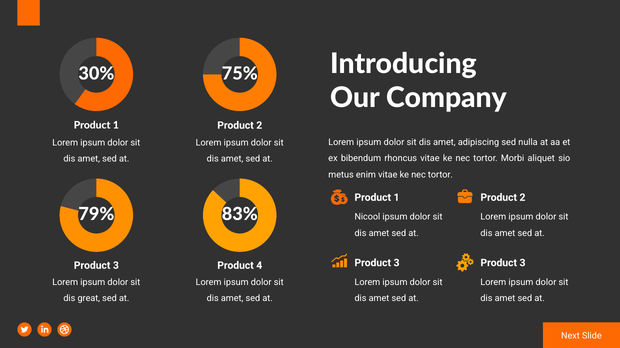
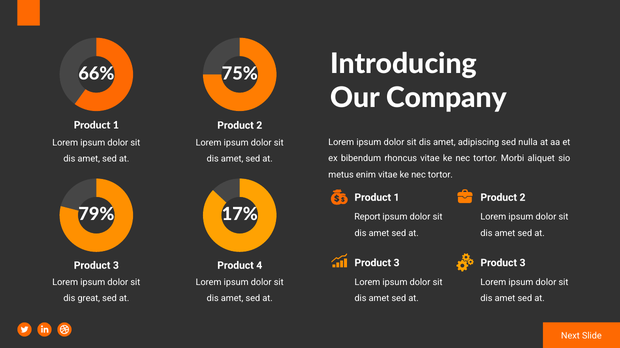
30%: 30% -> 66% (96, 74)
83%: 83% -> 17% (240, 215)
Nicool: Nicool -> Report (367, 217)
